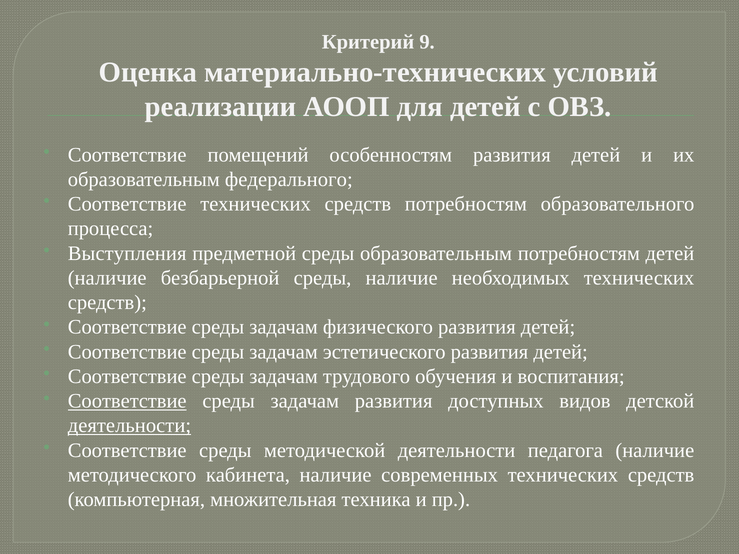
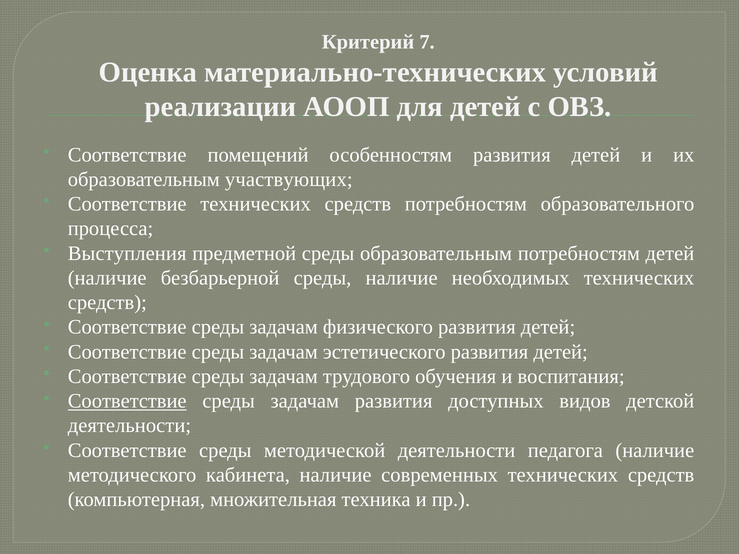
9: 9 -> 7 (427, 42)
федерального: федерального -> участвующих (289, 179)
деятельности underline: present -> none (129, 426)
